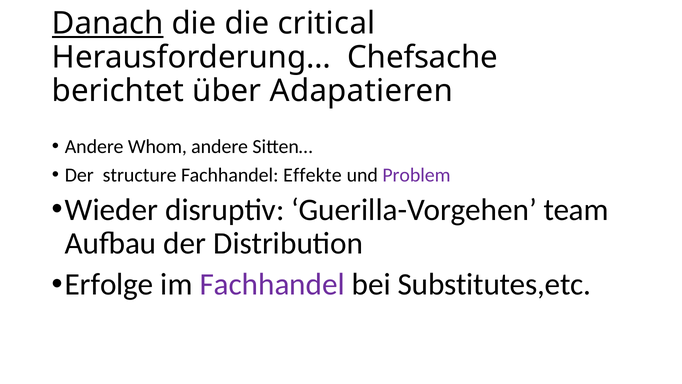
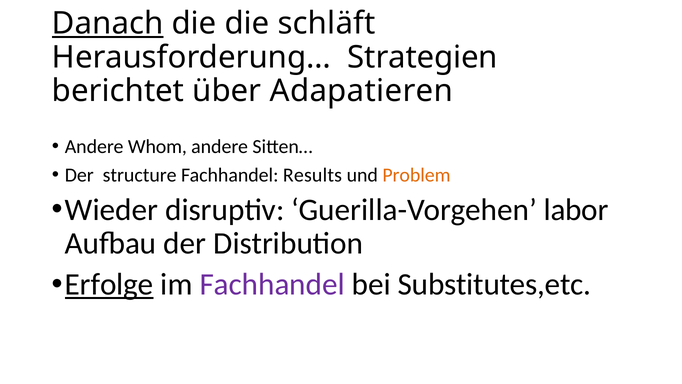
critical: critical -> schläft (327, 24)
Chefsache: Chefsache -> Strategien (423, 57)
Effekte: Effekte -> Results (312, 175)
Problem colour: purple -> orange (416, 175)
team: team -> labor (576, 210)
Erfolge underline: none -> present (109, 284)
